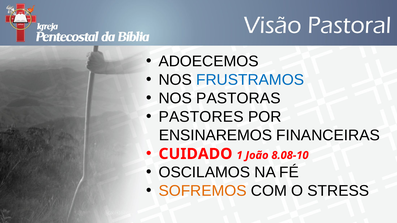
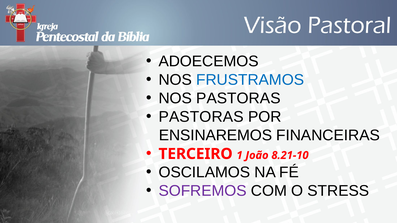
PASTORES: PASTORES -> PASTORAS (201, 117)
CUIDADO: CUIDADO -> TERCEIRO (196, 154)
8.08-10: 8.08-10 -> 8.21-10 (290, 156)
SOFREMOS colour: orange -> purple (203, 191)
